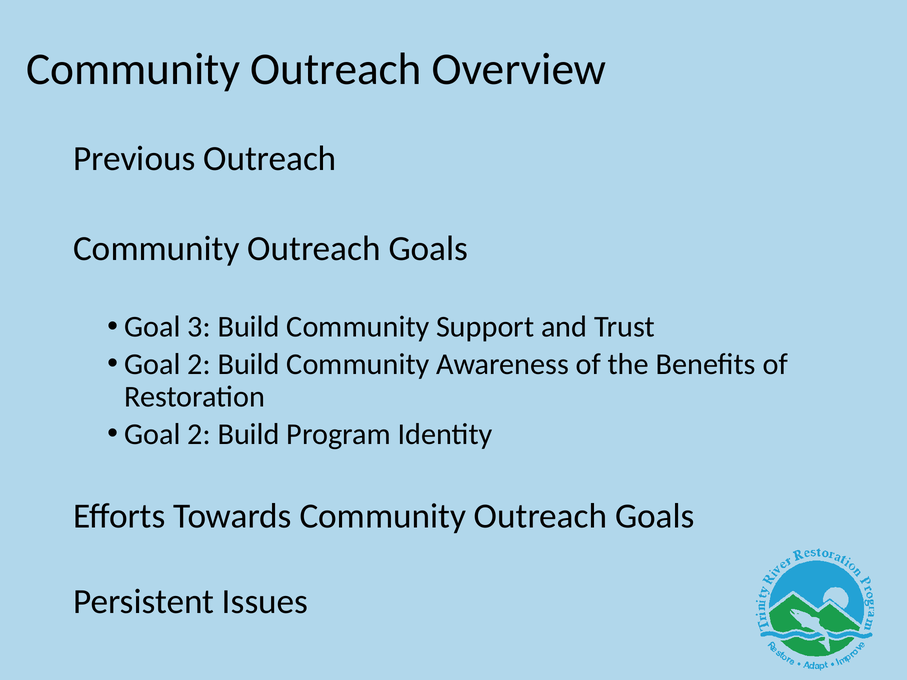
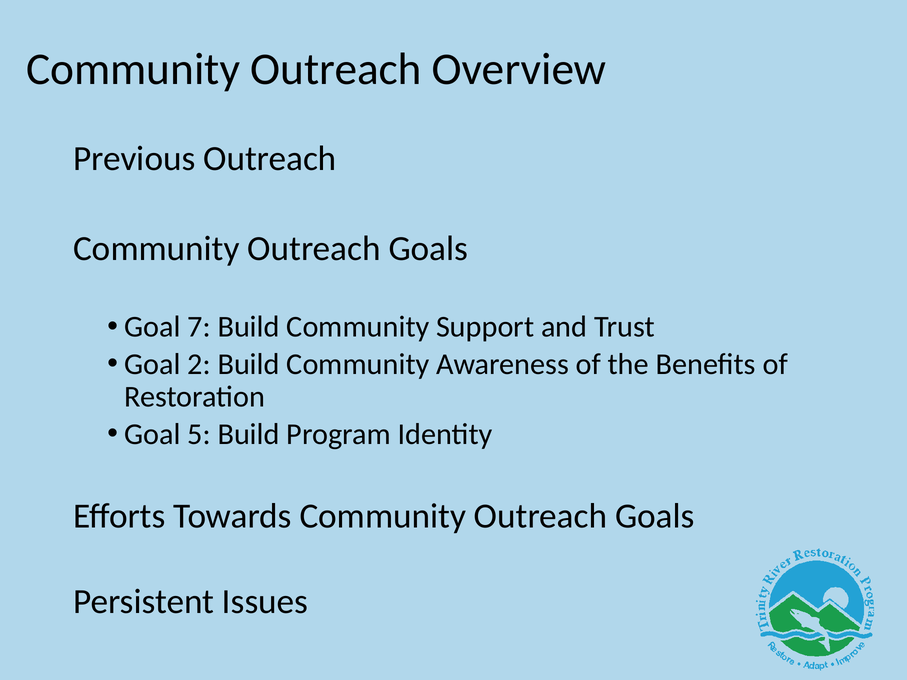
3: 3 -> 7 (199, 327)
2: 2 -> 5 (199, 434)
